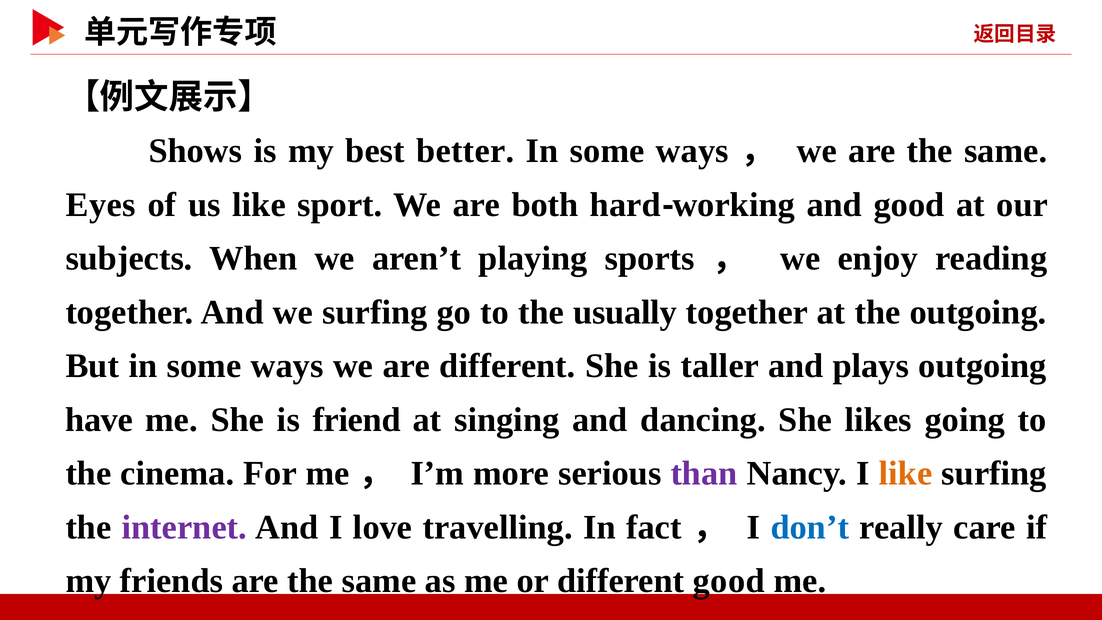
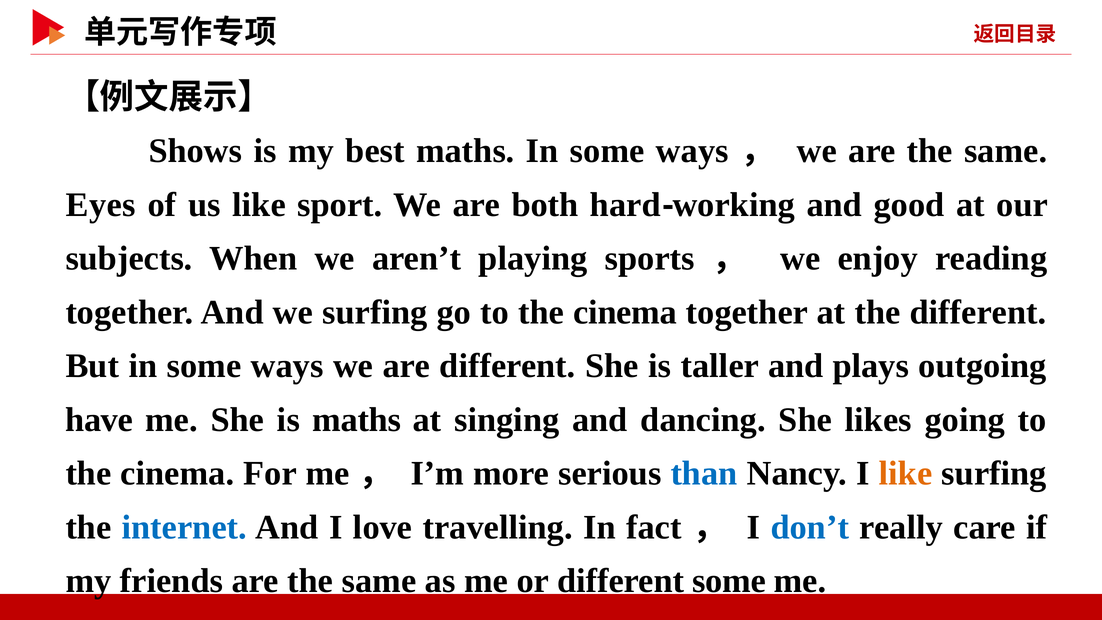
best better: better -> maths (465, 151)
go to the usually: usually -> cinema (625, 312)
the outgoing: outgoing -> different (978, 312)
is friend: friend -> maths (357, 420)
than colour: purple -> blue (704, 473)
internet colour: purple -> blue (184, 527)
different good: good -> some (729, 581)
